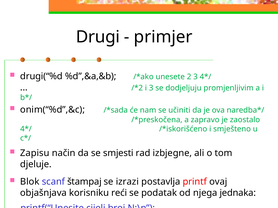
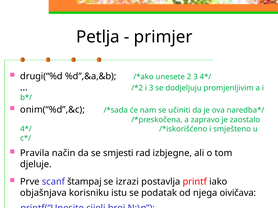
Drugi: Drugi -> Petlja (98, 37)
Zapisu: Zapisu -> Pravila (35, 153)
Blok: Blok -> Prve (30, 182)
ovaj: ovaj -> iako (218, 182)
reći: reći -> istu (119, 193)
jednaka: jednaka -> oivičava (238, 193)
